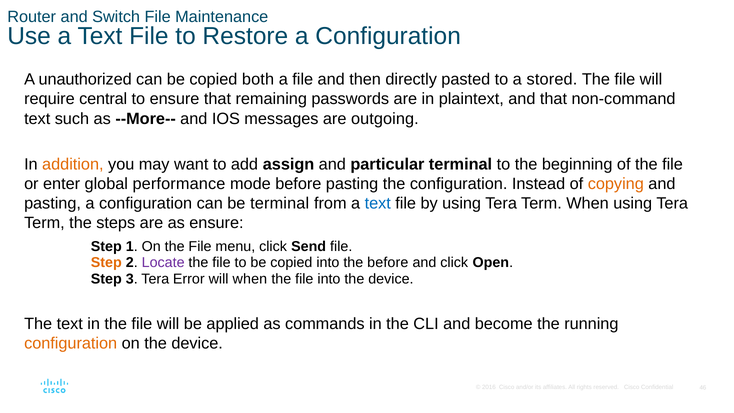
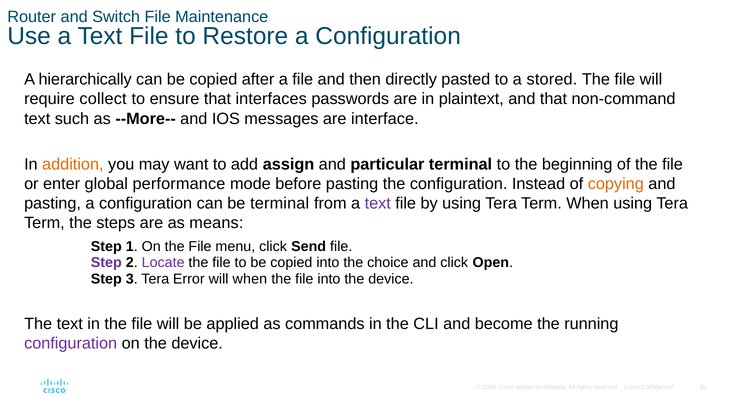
unauthorized: unauthorized -> hierarchically (85, 79)
both: both -> after (258, 79)
central: central -> collect (103, 99)
remaining: remaining -> interfaces (271, 99)
outgoing: outgoing -> interface (385, 119)
text colour: blue -> purple (378, 203)
as ensure: ensure -> means (216, 223)
Step colour: orange -> purple (106, 263)
the before: before -> choice (388, 263)
configuration colour: orange -> purple (71, 343)
